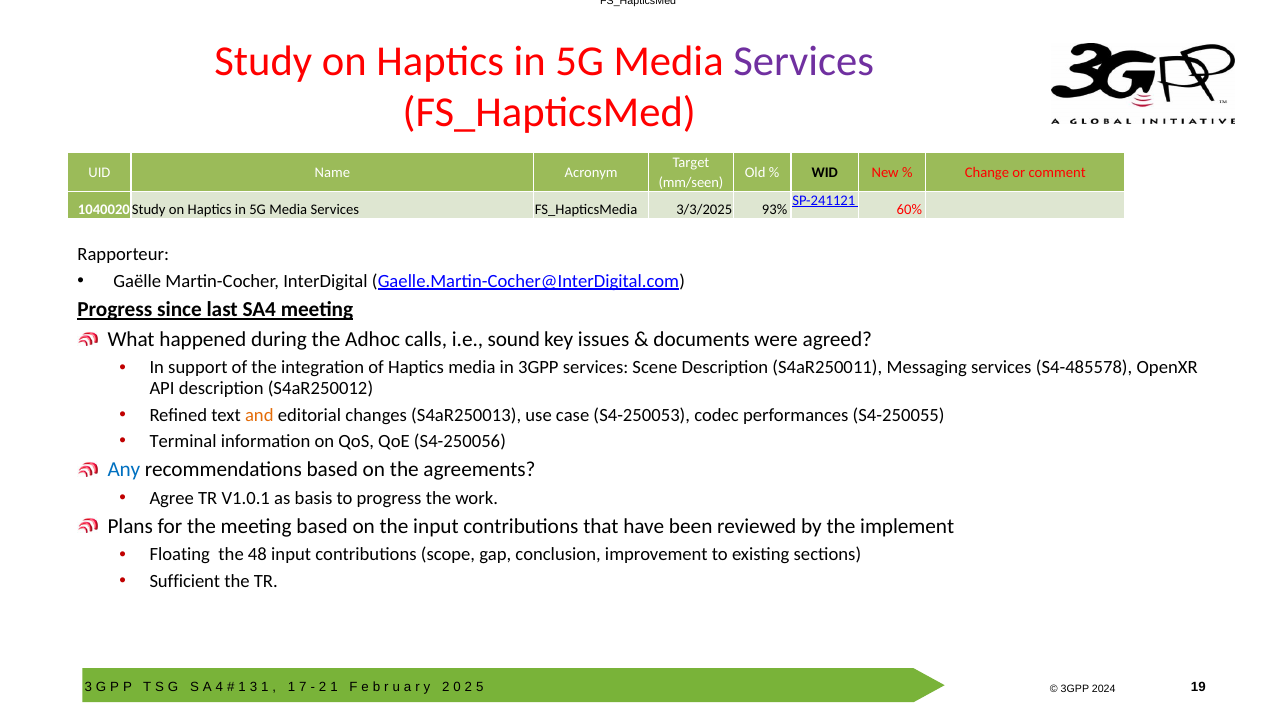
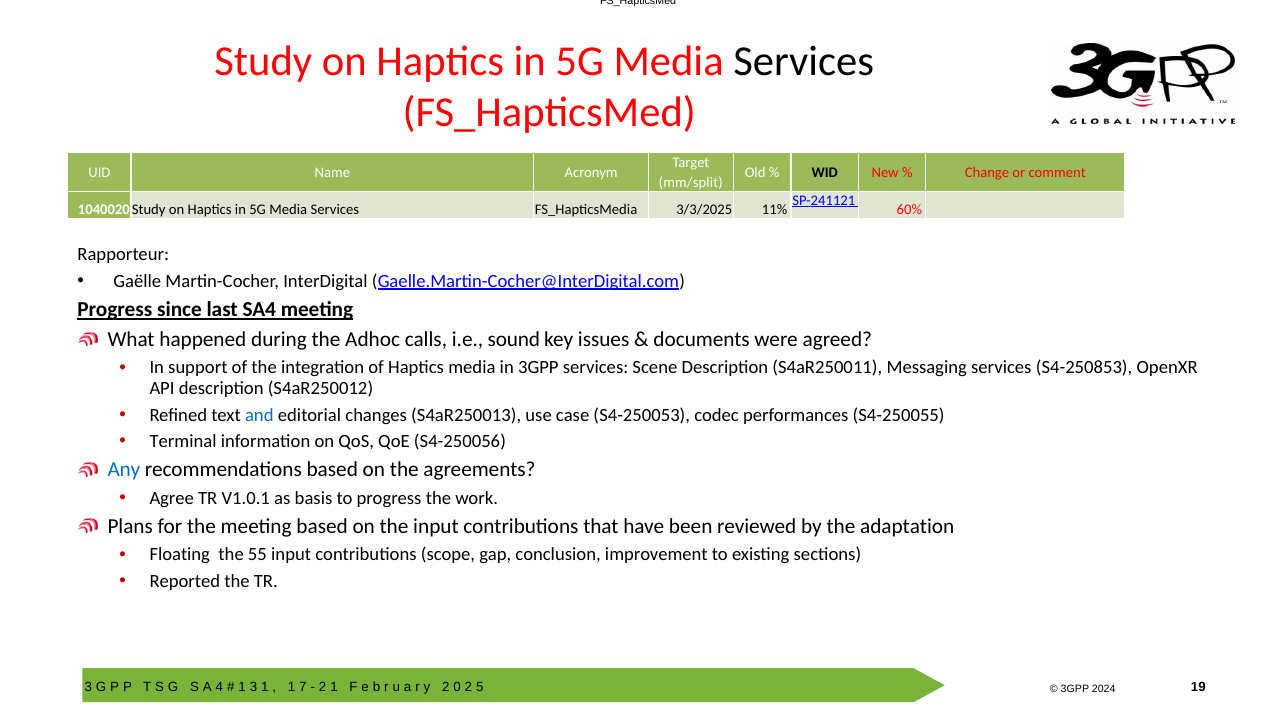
Services colour: purple -> black (804, 61)
mm/seen: mm/seen -> mm/split (691, 182)
93%: 93% -> 11% (775, 210)
S4-485578: S4-485578 -> S4-250853 (1084, 368)
and colour: orange -> blue (259, 415)
implement: implement -> adaptation (907, 526)
48: 48 -> 55 (257, 554)
Sufficient: Sufficient -> Reported (185, 581)
